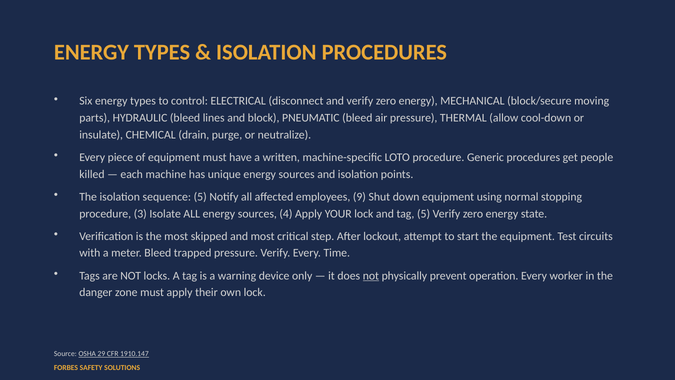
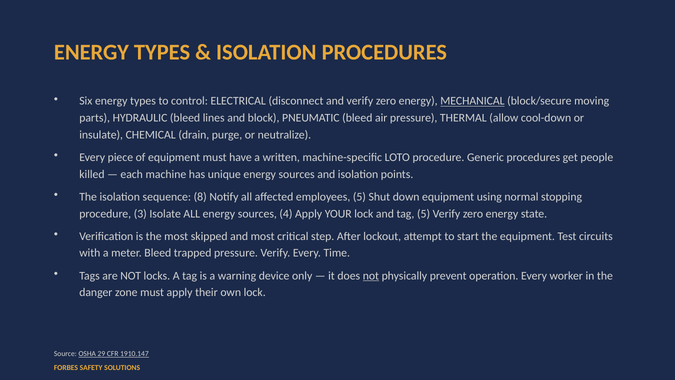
MECHANICAL underline: none -> present (472, 101)
sequence 5: 5 -> 8 (200, 197)
employees 9: 9 -> 5 (359, 197)
